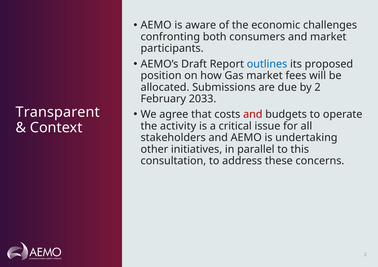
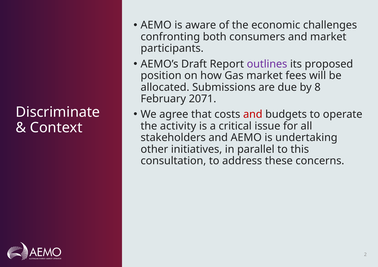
outlines colour: blue -> purple (267, 64)
by 2: 2 -> 8 (318, 87)
2033: 2033 -> 2071 (203, 99)
Transparent: Transparent -> Discriminate (58, 112)
